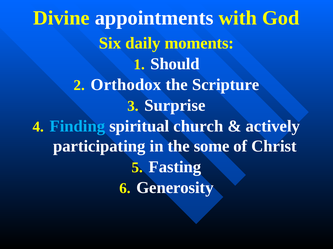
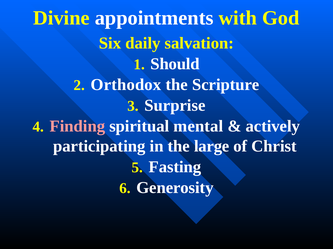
moments: moments -> salvation (199, 43)
Finding colour: light blue -> pink (77, 127)
church: church -> mental (198, 127)
some: some -> large (212, 147)
